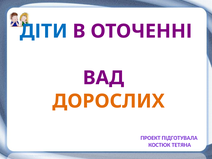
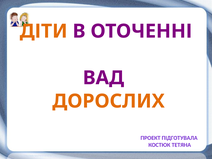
ДІТИ colour: blue -> orange (44, 31)
